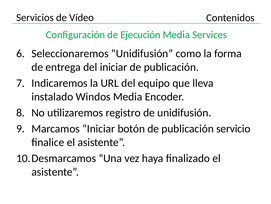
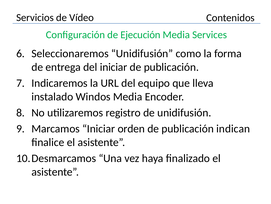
botón: botón -> orden (131, 128)
servicio: servicio -> indican (233, 128)
